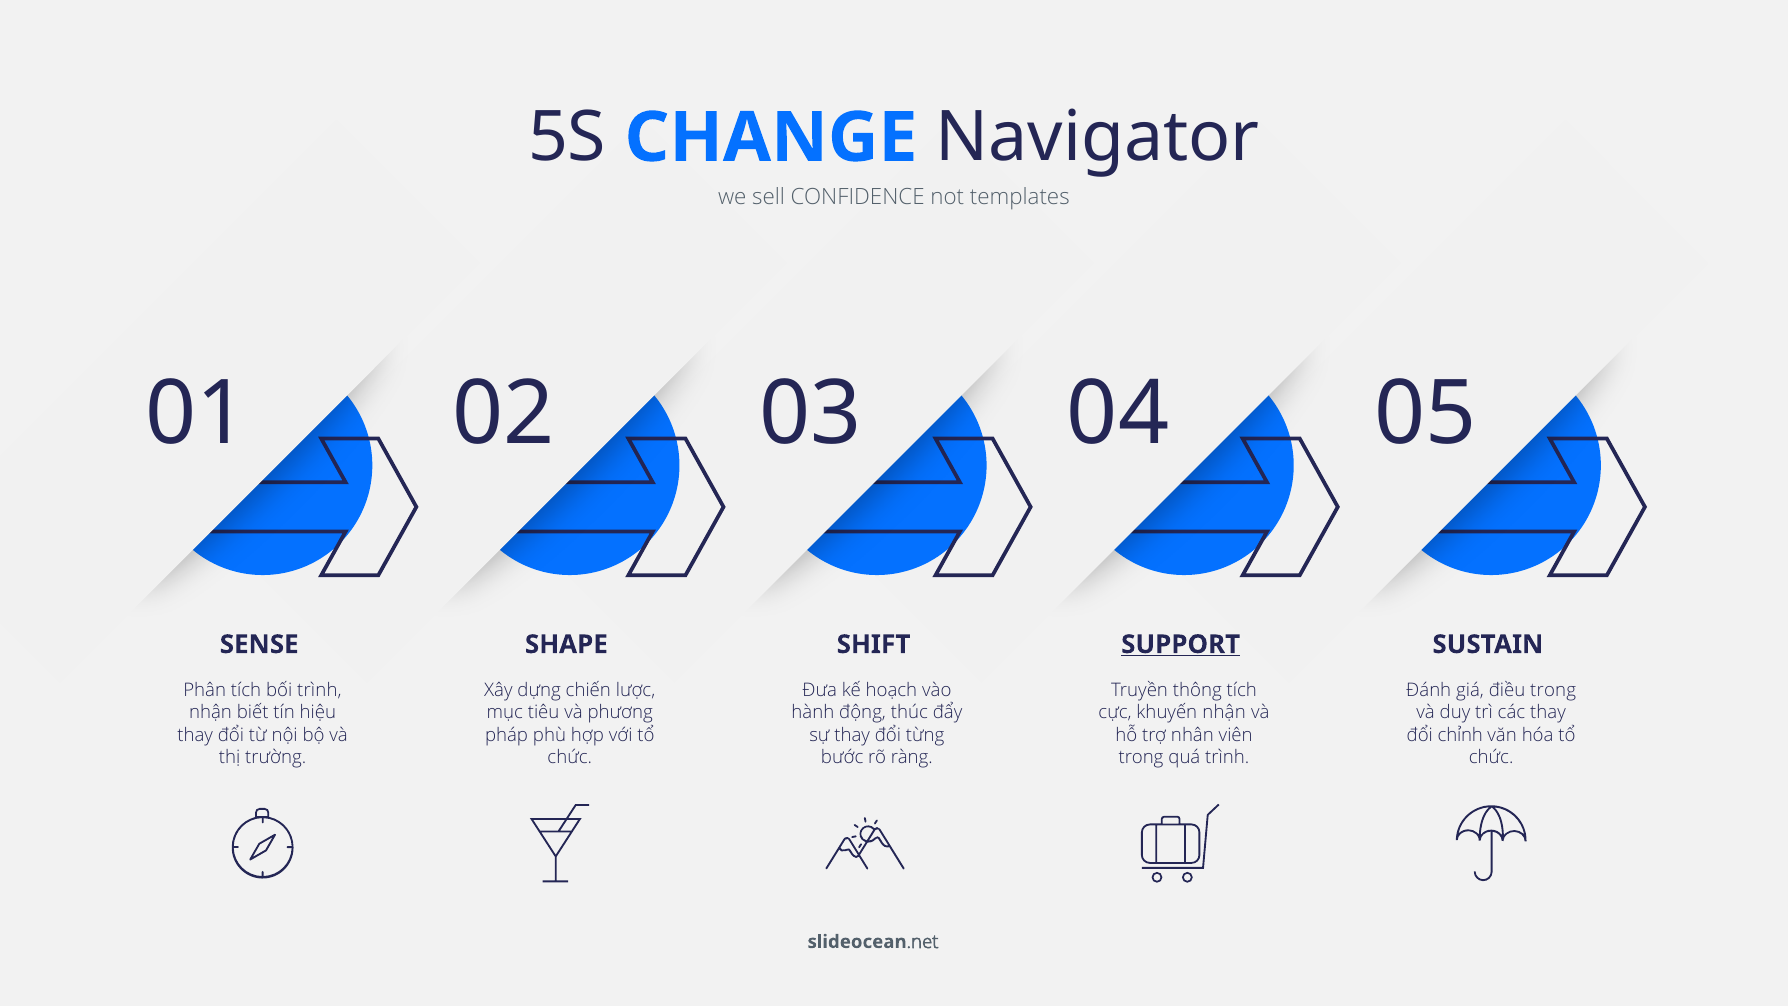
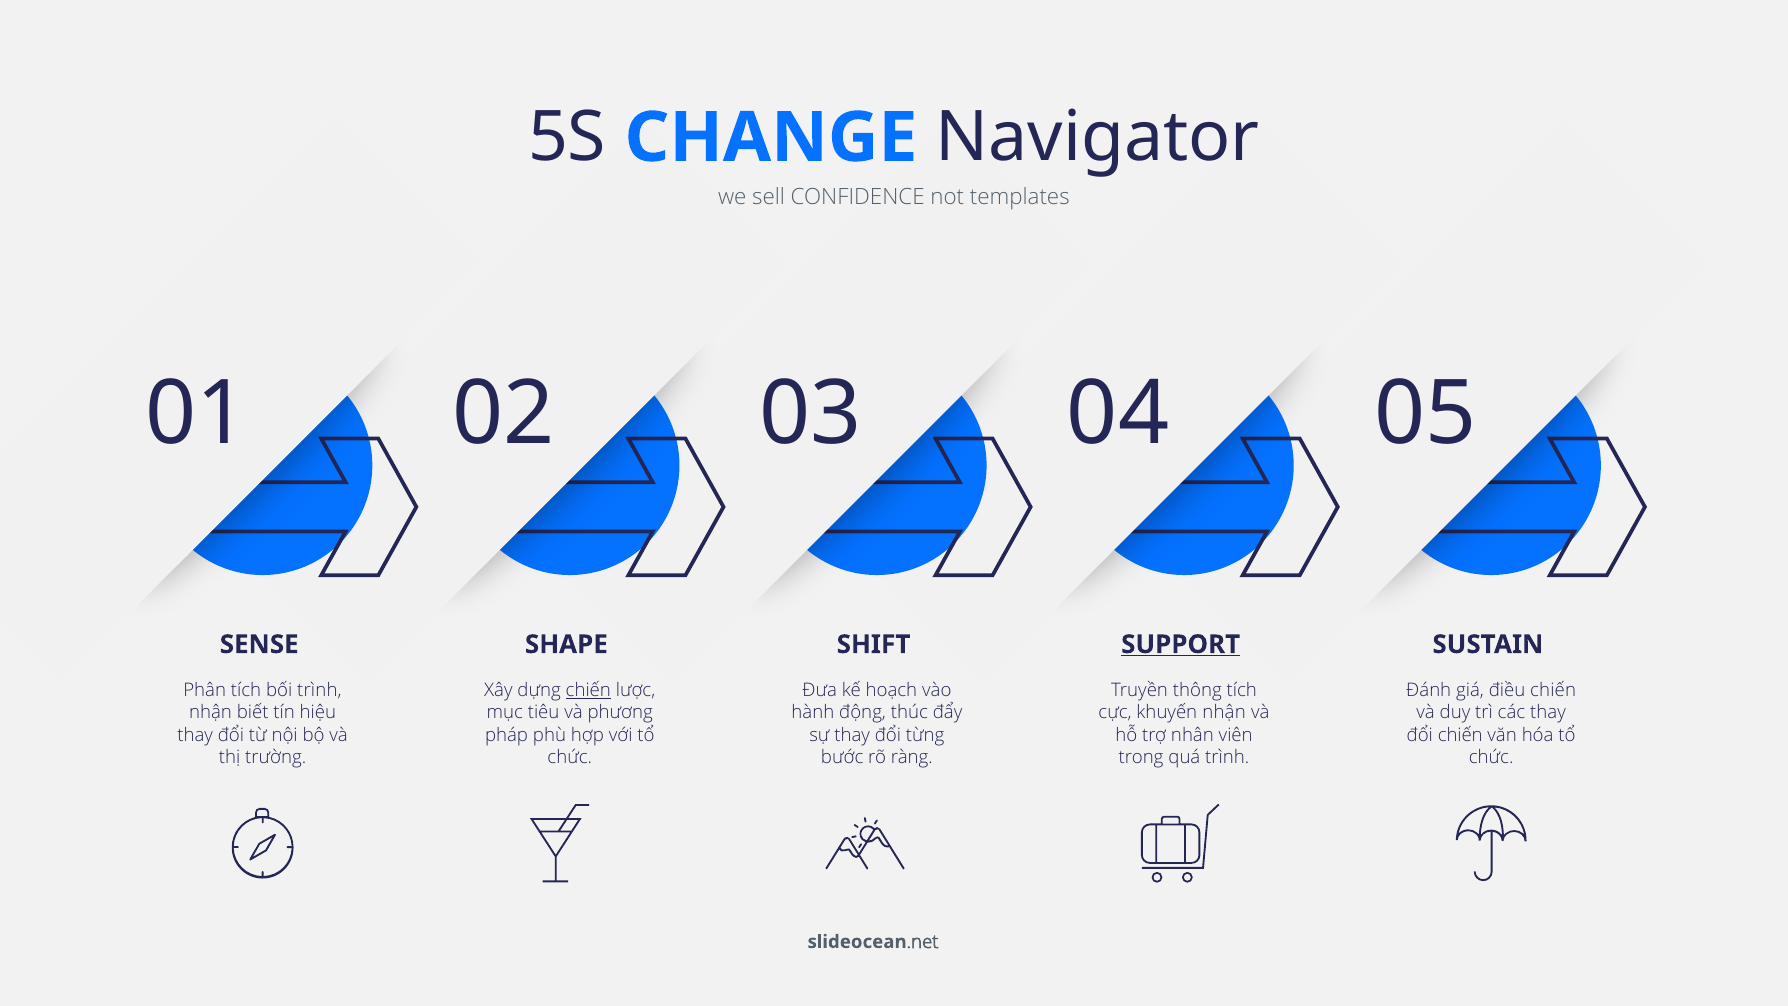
chiến underline: none -> present (588, 690)
điều trong: trong -> chiến (1553, 690)
đổi chỉnh: chỉnh -> chiến (1460, 735)
